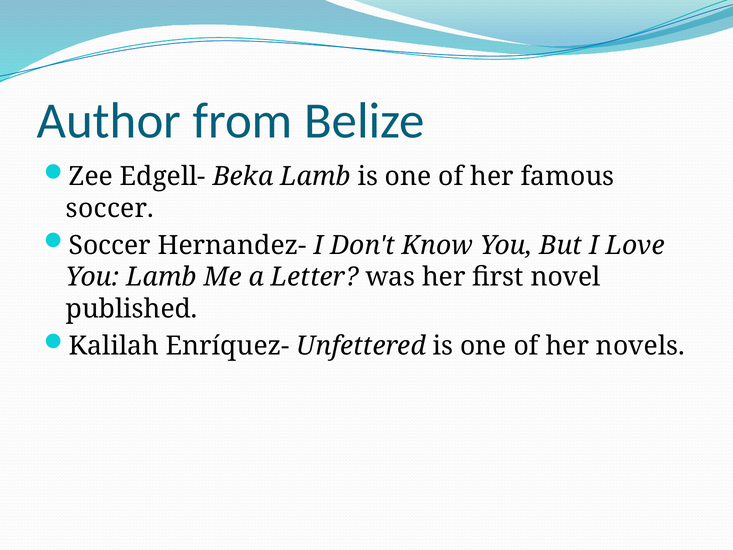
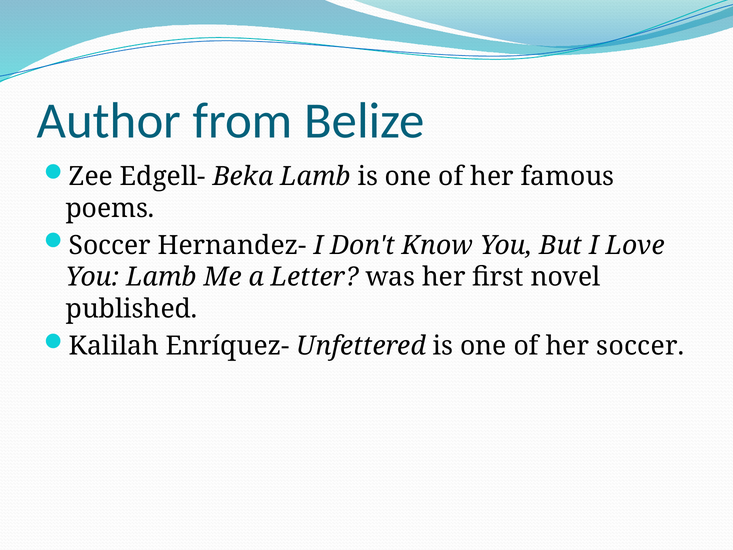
soccer: soccer -> poems (110, 208)
her novels: novels -> soccer (640, 346)
